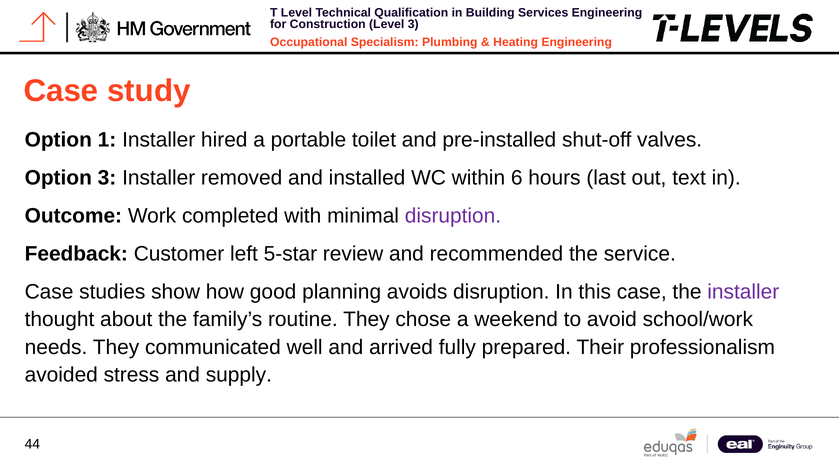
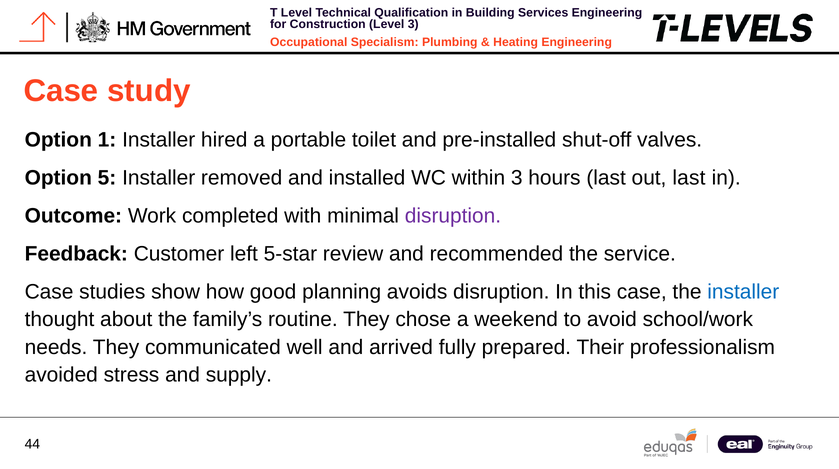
Option 3: 3 -> 5 (107, 178)
within 6: 6 -> 3 (517, 178)
out text: text -> last (689, 178)
installer colour: purple -> blue (743, 292)
